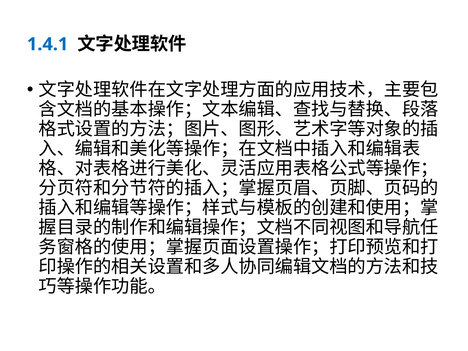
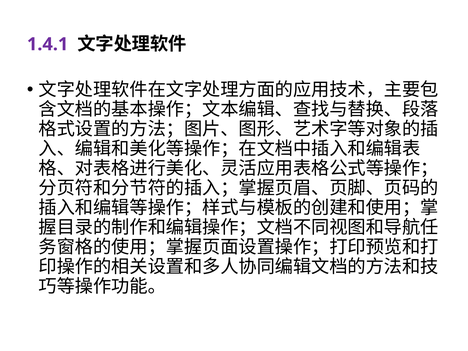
1.4.1 colour: blue -> purple (48, 44)
